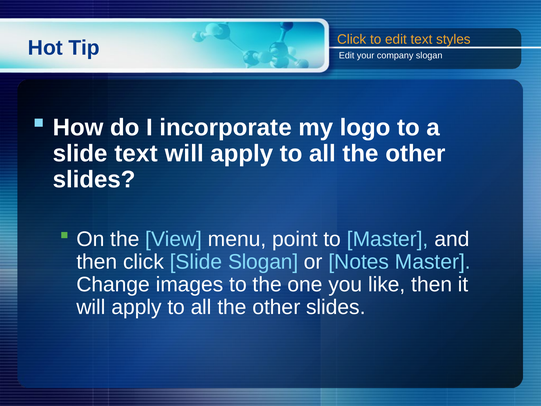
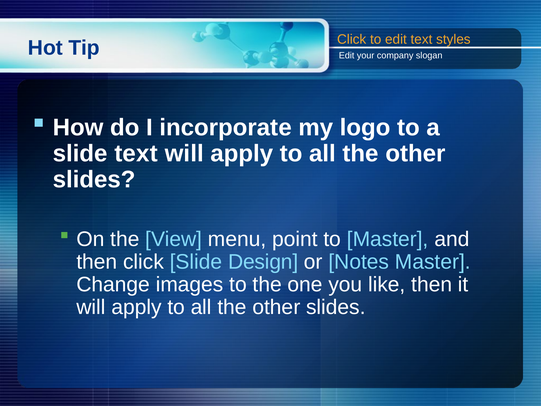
Slide Slogan: Slogan -> Design (263, 262)
